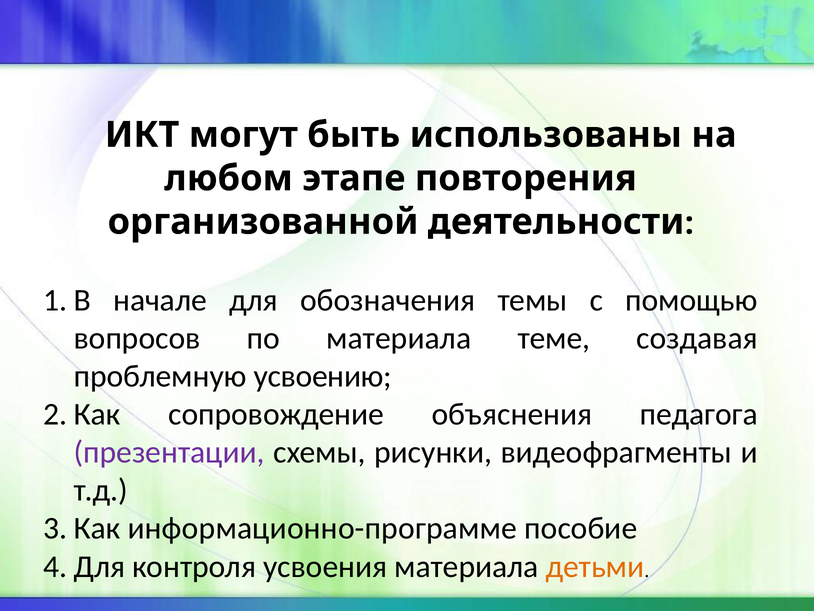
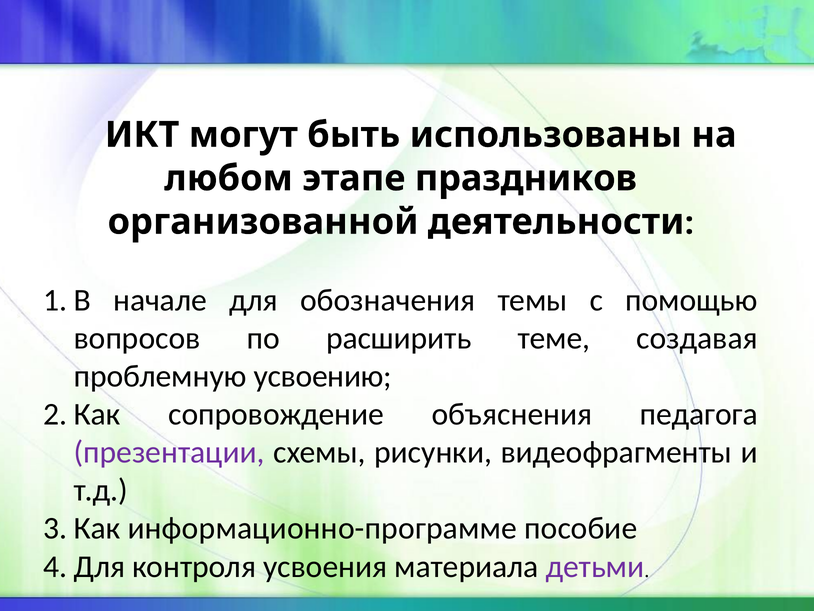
повторения: повторения -> праздников (526, 178)
по материала: материала -> расширить (399, 338)
детьми colour: orange -> purple (595, 566)
